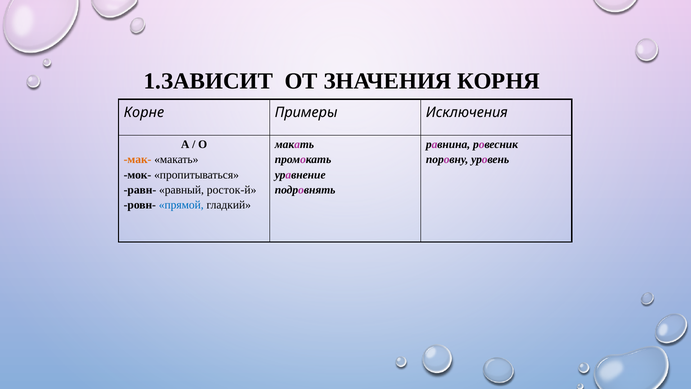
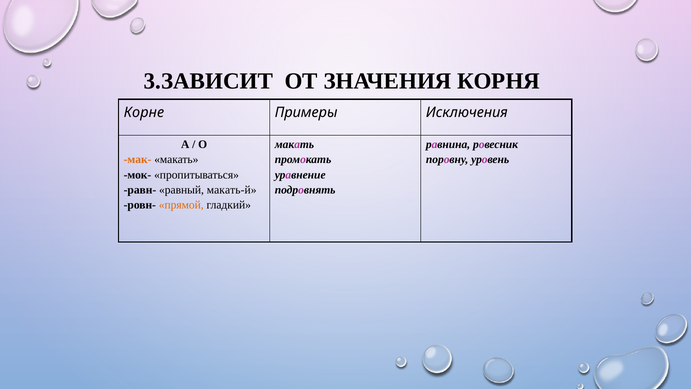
1.ЗАВИСИТ: 1.ЗАВИСИТ -> 3.ЗАВИСИТ (208, 81)
росток-й: росток-й -> макать-й (232, 190)
прямой colour: blue -> orange (181, 205)
